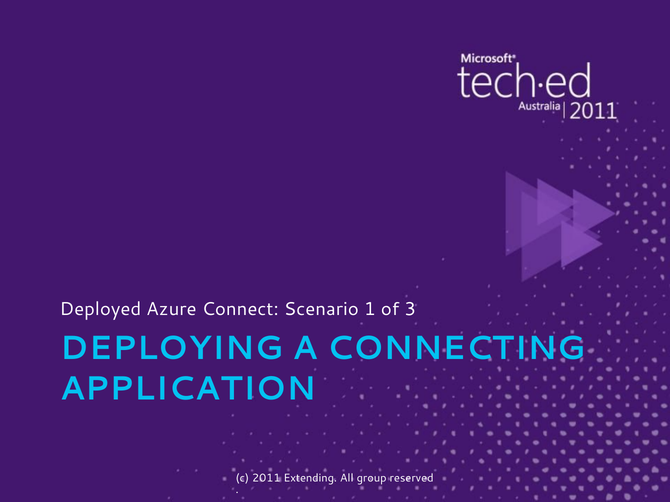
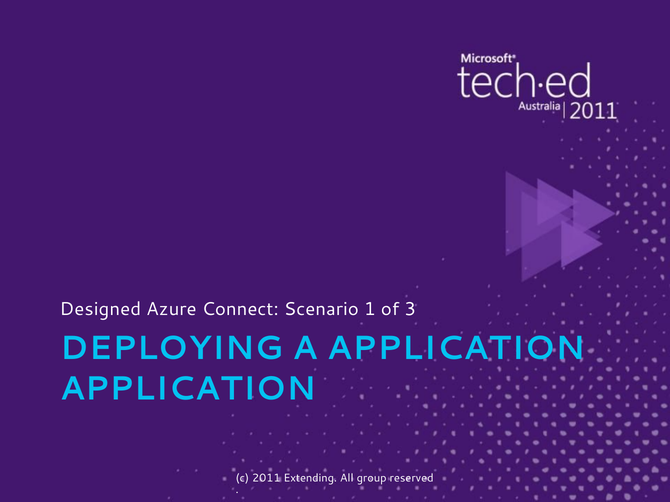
Deployed: Deployed -> Designed (100, 310)
A CONNECTING: CONNECTING -> APPLICATION (456, 349)
